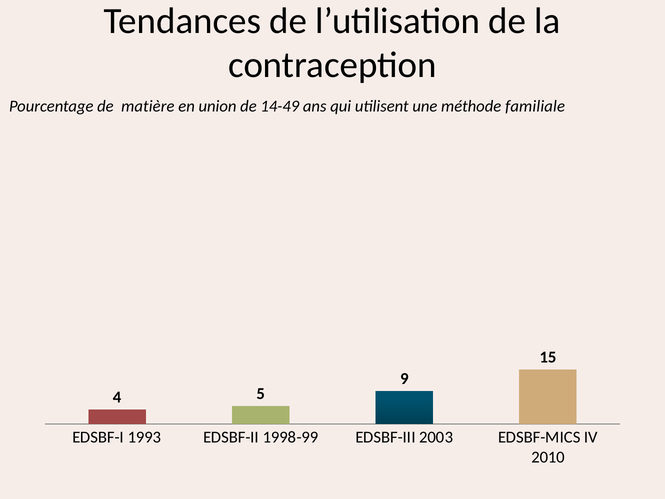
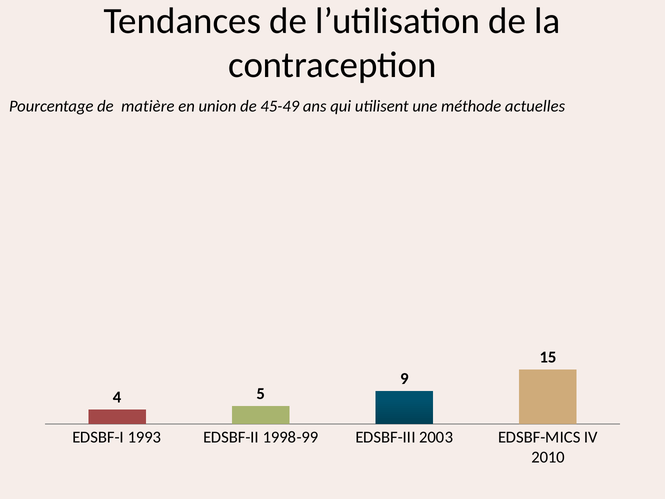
14-49: 14-49 -> 45-49 (280, 106)
familiale: familiale -> actuelles (535, 106)
